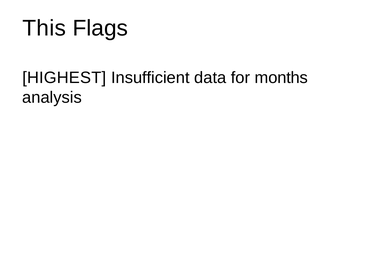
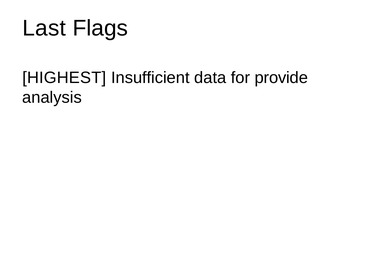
This: This -> Last (44, 28)
months: months -> provide (281, 78)
